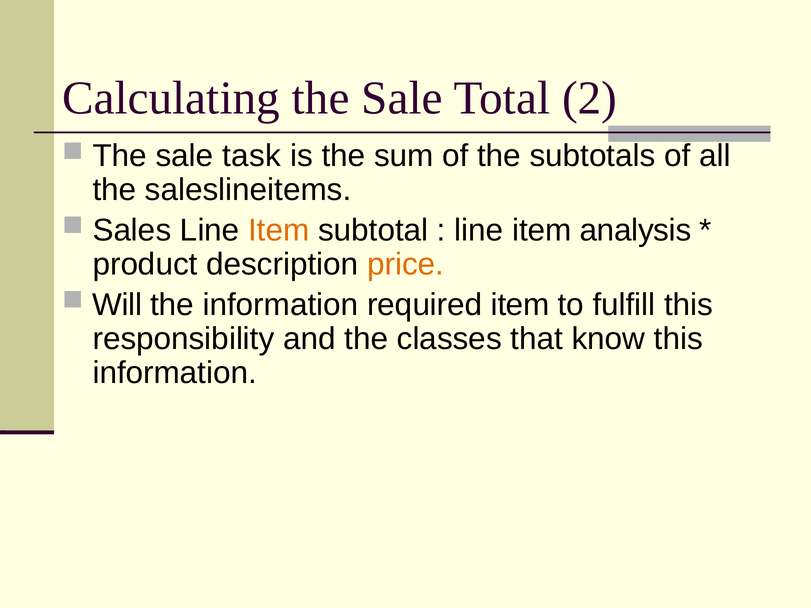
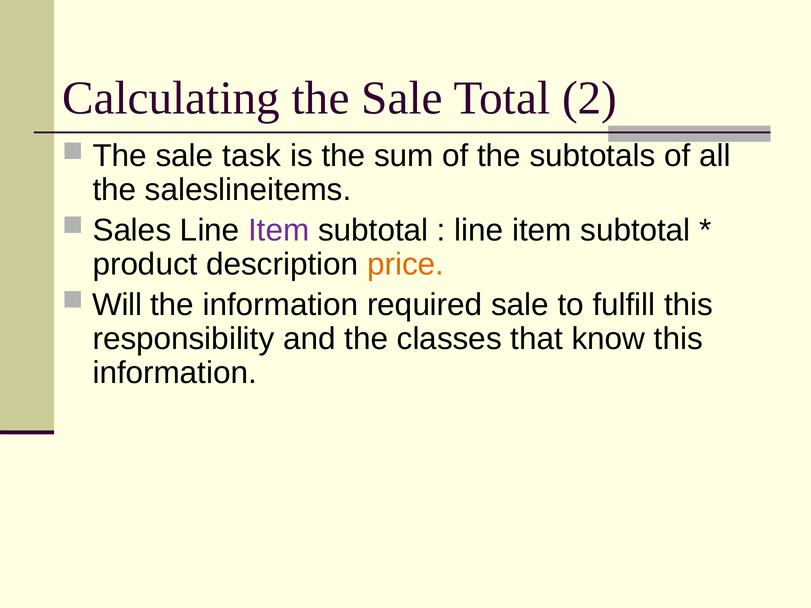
Item colour: orange -> purple (279, 231)
analysis: analysis -> subtotal (635, 231)
required item: item -> sale (520, 305)
